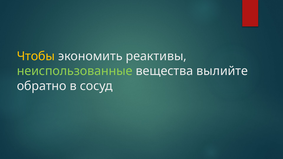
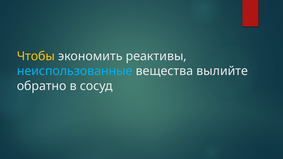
неиспользованные colour: light green -> light blue (75, 71)
